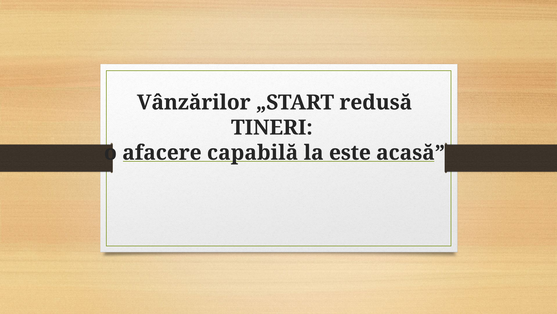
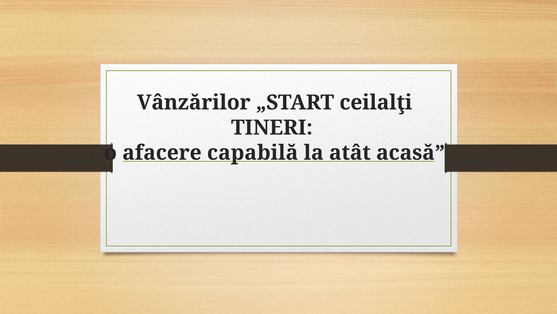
redusă: redusă -> ceilalţi (376, 102)
este: este -> atât (350, 152)
